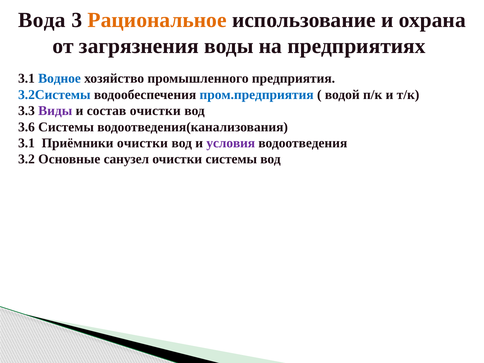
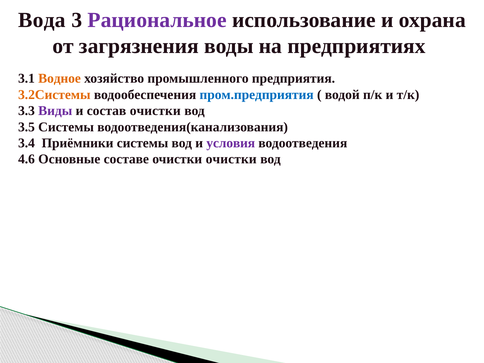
Рациональное colour: orange -> purple (157, 20)
Водное colour: blue -> orange (60, 79)
3.2Системы colour: blue -> orange (54, 95)
3.6: 3.6 -> 3.5 (26, 127)
3.1: 3.1 -> 3.4 (26, 143)
Приёмники очистки: очистки -> системы (143, 143)
3.2: 3.2 -> 4.6 (26, 159)
санузел: санузел -> составе (126, 159)
очистки системы: системы -> очистки (231, 159)
